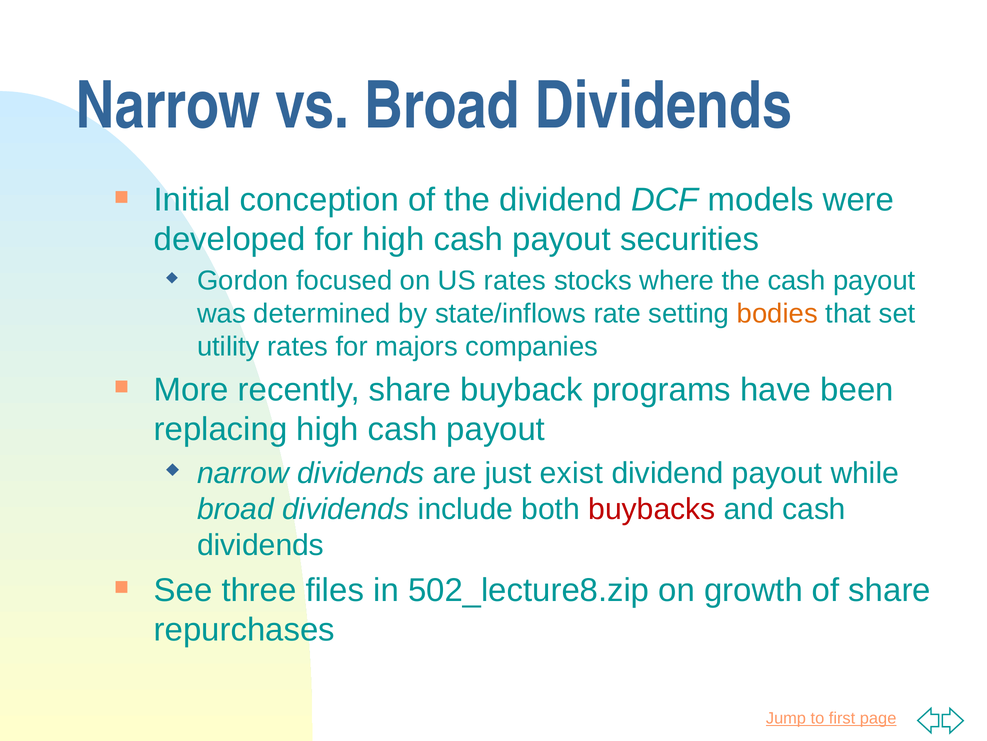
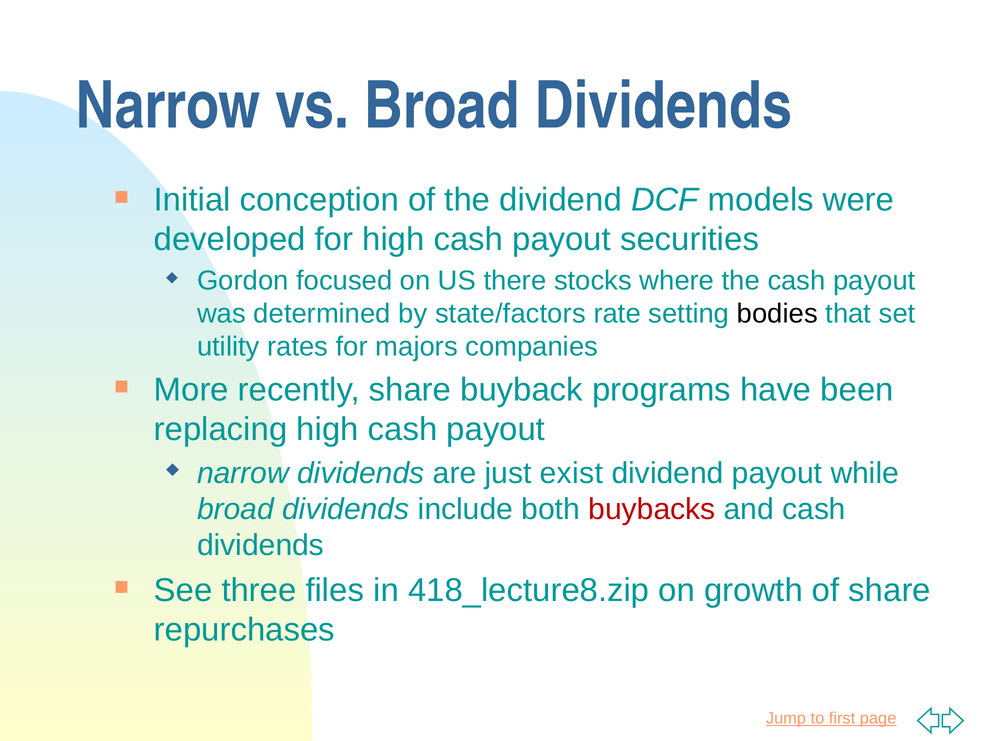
US rates: rates -> there (515, 281)
state/inflows: state/inflows -> state/factors (510, 313)
bodies colour: orange -> black (777, 313)
502_lecture8.zip: 502_lecture8.zip -> 418_lecture8.zip (529, 590)
